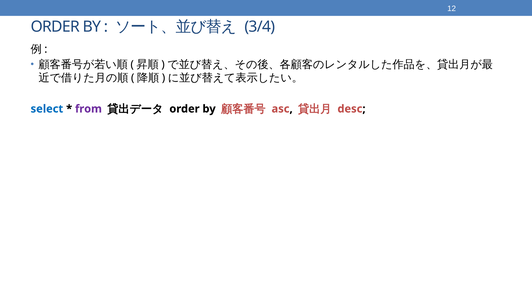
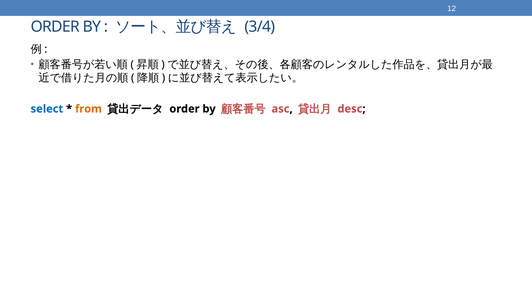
from colour: purple -> orange (88, 109)
